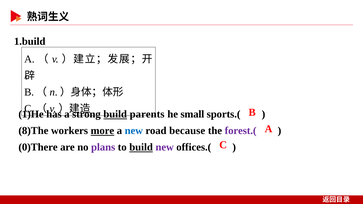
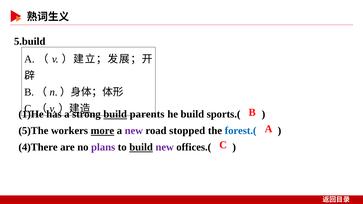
1.build: 1.build -> 5.build (30, 41)
he small: small -> build (192, 114)
8)The: 8)The -> 5)The (33, 131)
new colour: blue -> purple (134, 131)
because: because -> stopped (187, 131)
forest.( colour: purple -> blue (241, 131)
0)There: 0)There -> 4)There (38, 147)
